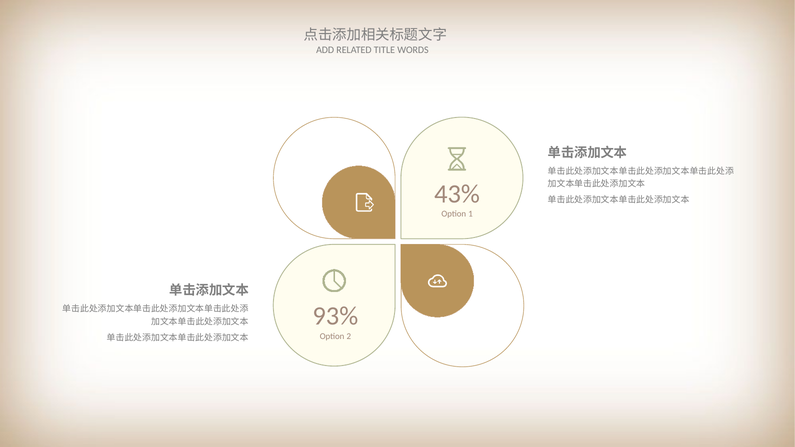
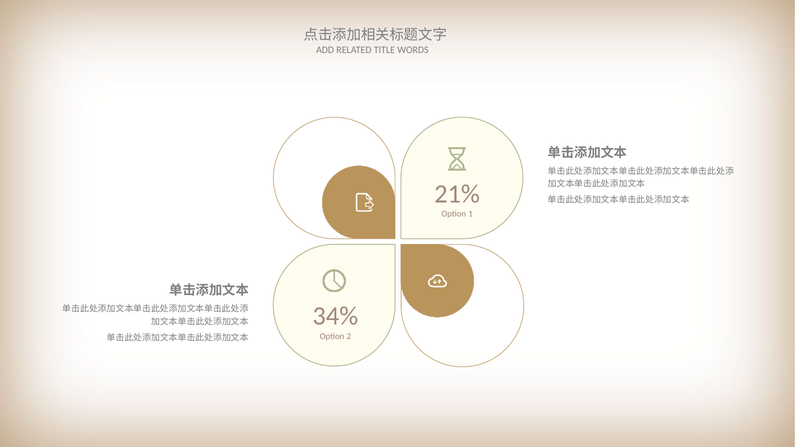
43%: 43% -> 21% (457, 194)
93%: 93% -> 34% (335, 316)
